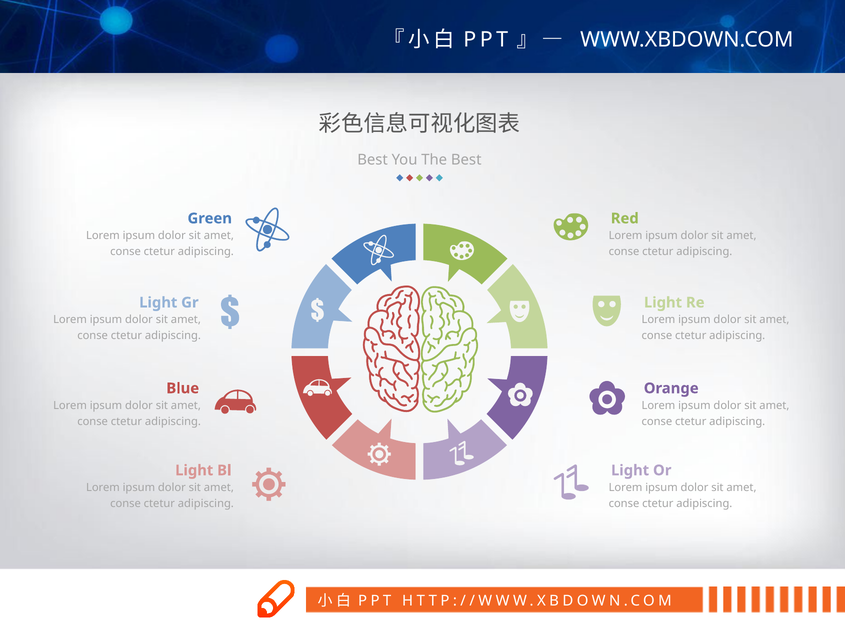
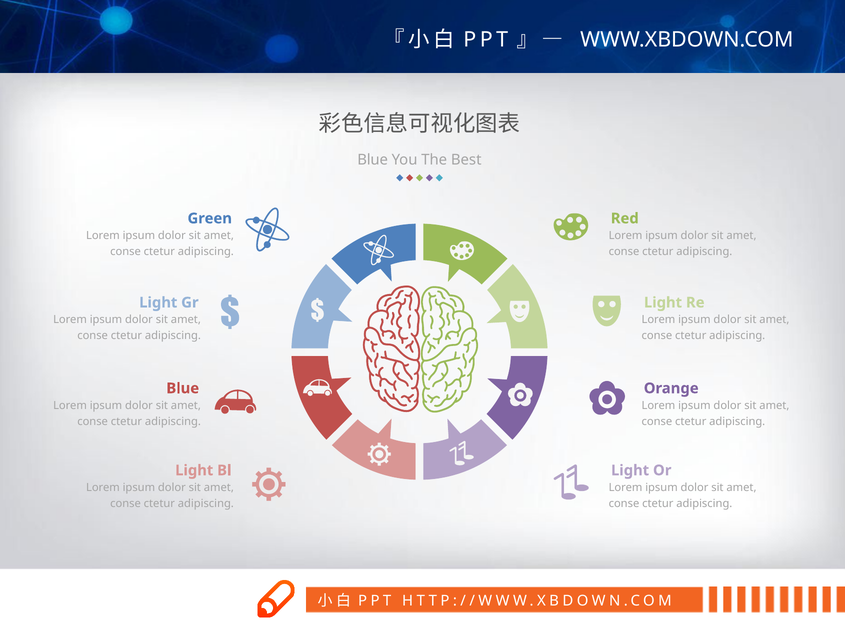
Best: Best -> Blue (373, 160)
